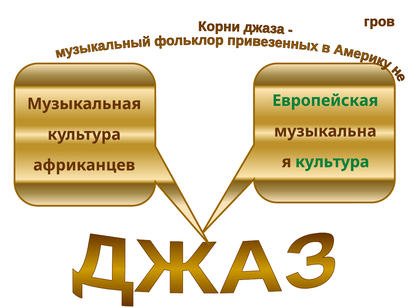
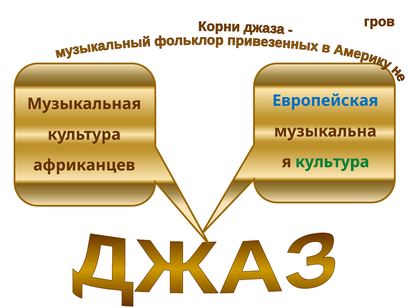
Европейская colour: green -> blue (325, 101)
